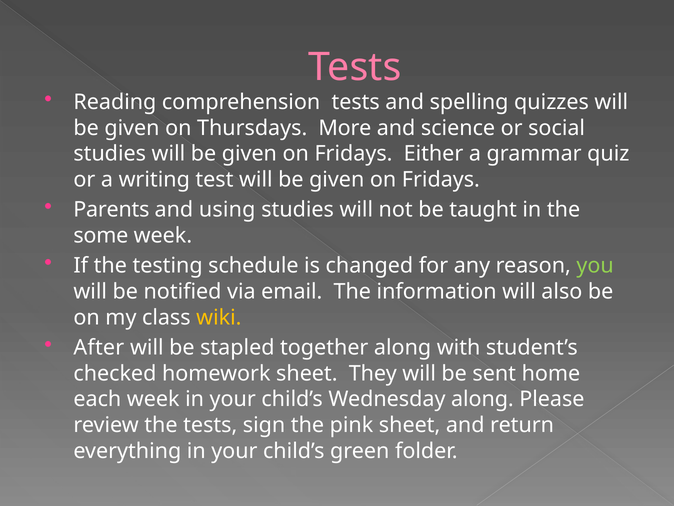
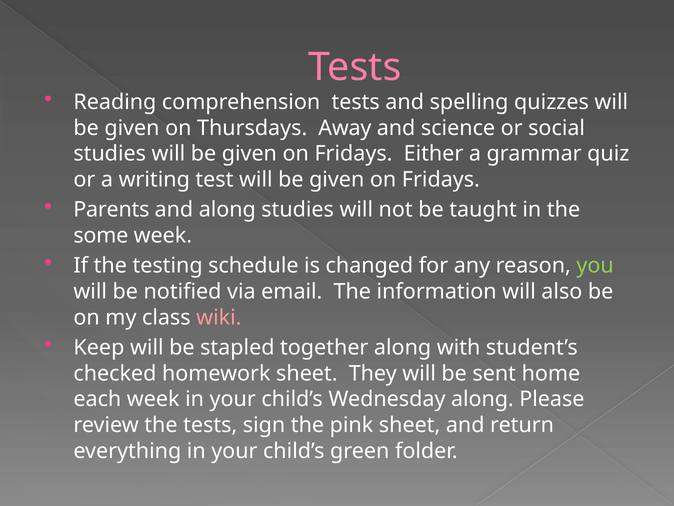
More: More -> Away (345, 128)
and using: using -> along (227, 210)
wiki colour: yellow -> pink (219, 317)
After: After -> Keep (99, 347)
